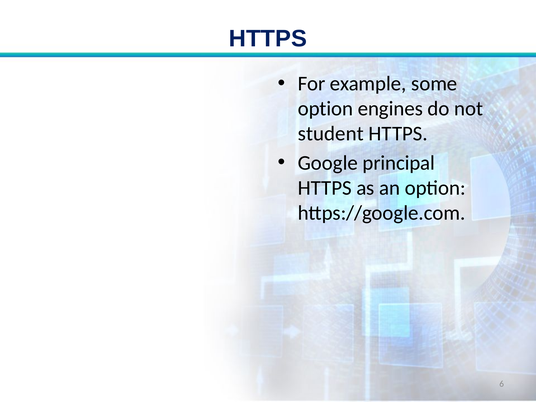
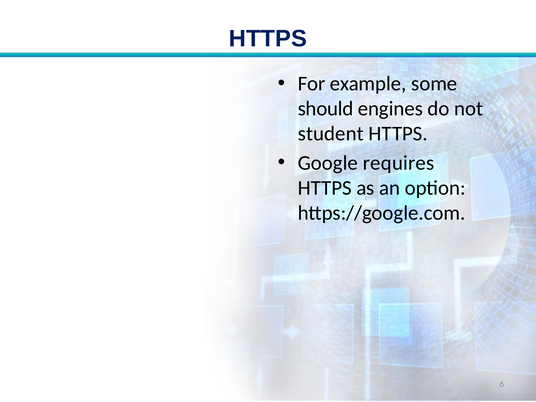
option: option -> should (326, 109)
principal: principal -> requires (399, 163)
